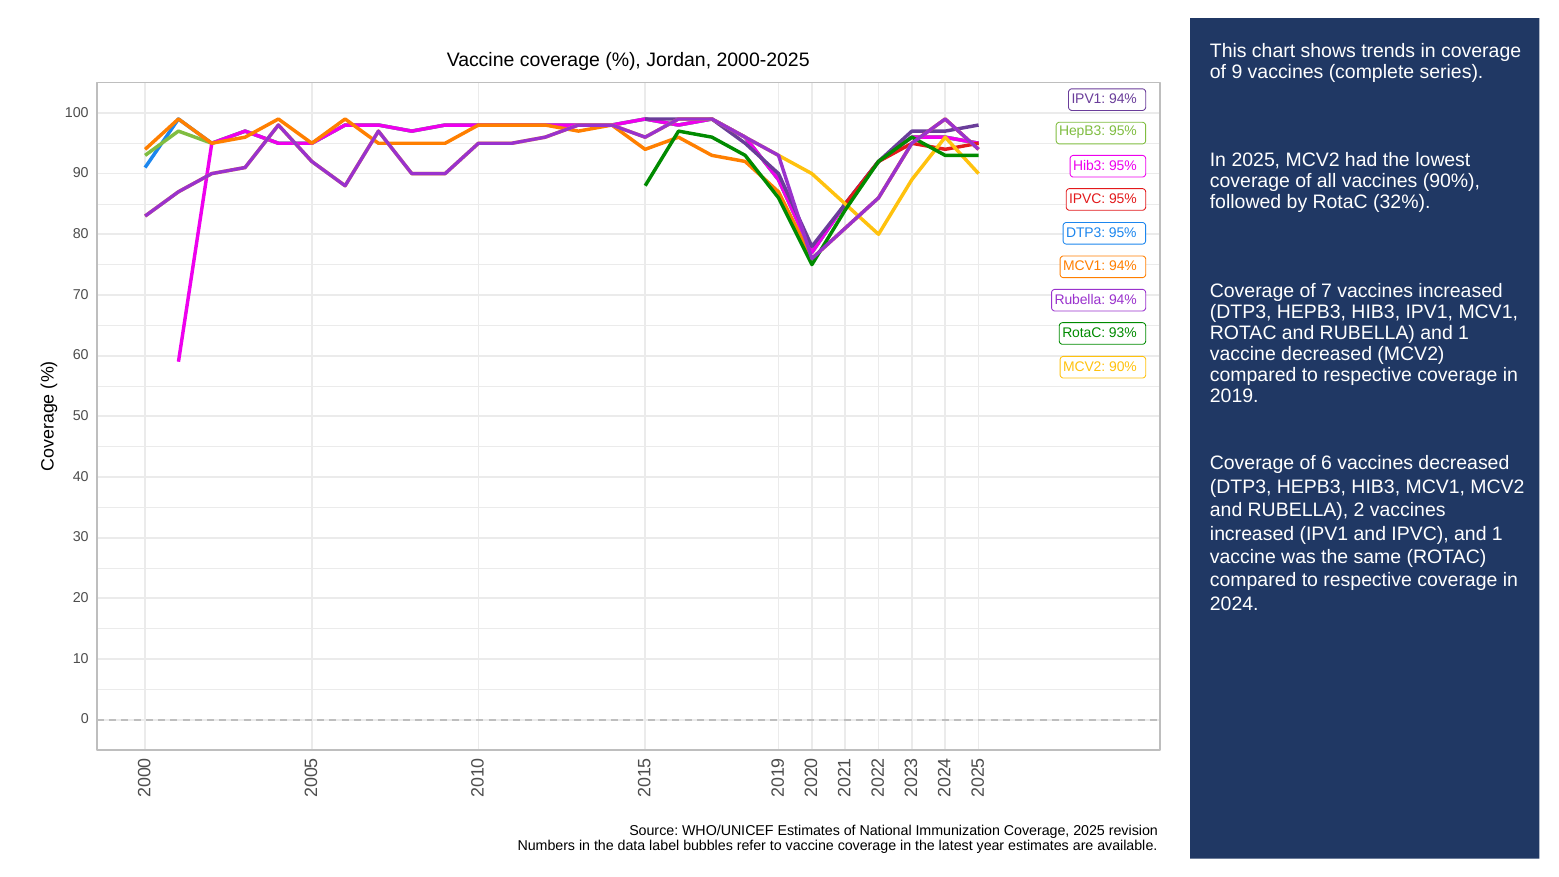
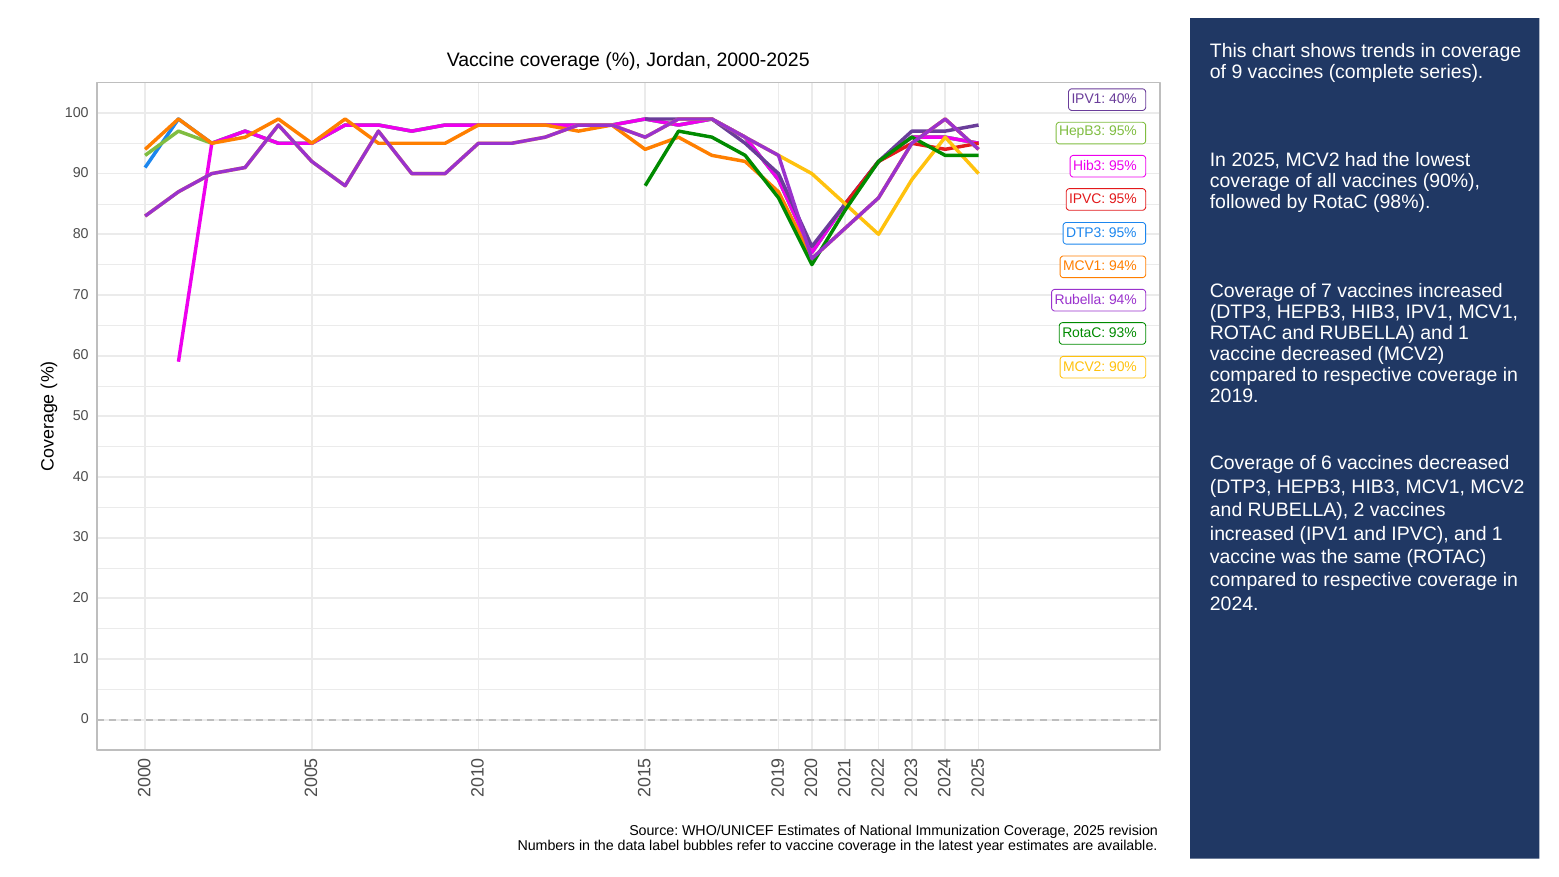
IPV1 94%: 94% -> 40% (1123, 99)
32%: 32% -> 98% (1402, 202)
